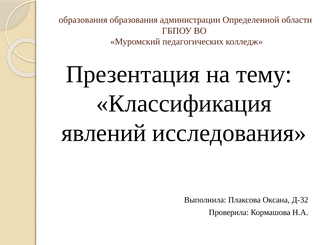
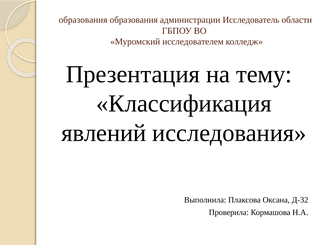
Определенной: Определенной -> Исследователь (251, 20)
педагогических: педагогических -> исследователем (193, 42)
